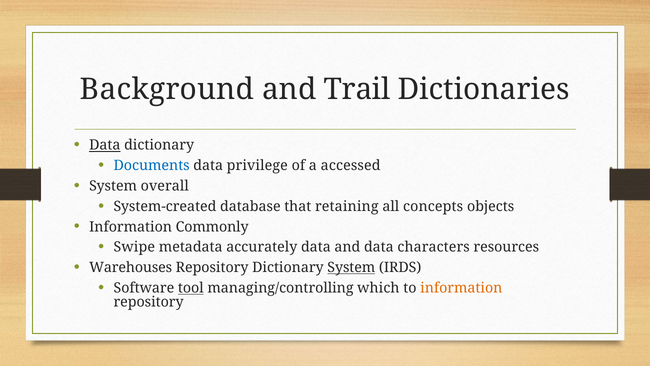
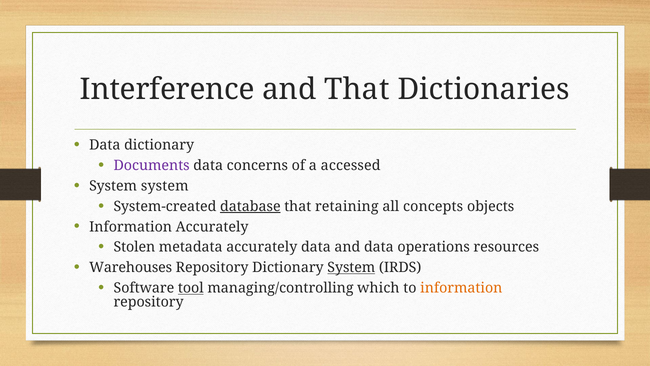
Background: Background -> Interference (167, 89)
and Trail: Trail -> That (357, 89)
Data underline: present -> none (105, 145)
Documents colour: blue -> purple (152, 166)
privilege: privilege -> concerns (257, 166)
System overall: overall -> system (165, 186)
database underline: none -> present (250, 206)
Information Commonly: Commonly -> Accurately (212, 227)
Swipe: Swipe -> Stolen (134, 247)
characters: characters -> operations (434, 247)
